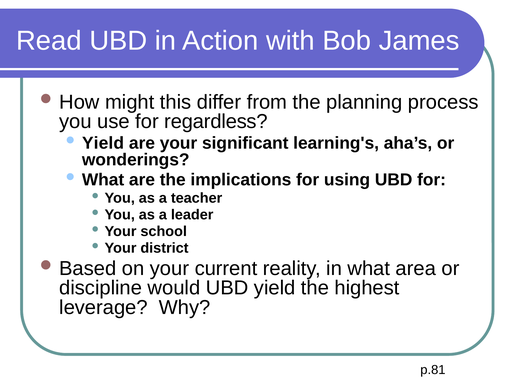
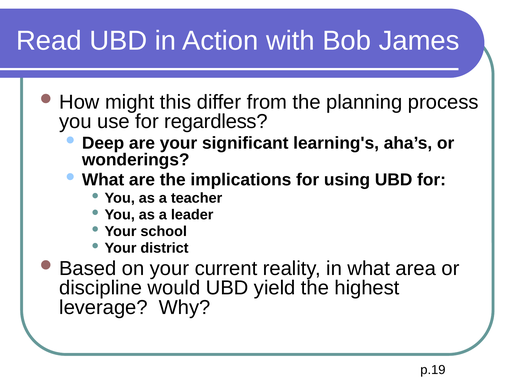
Yield: Yield -> Deep (103, 143)
p.81: p.81 -> p.19 (433, 370)
